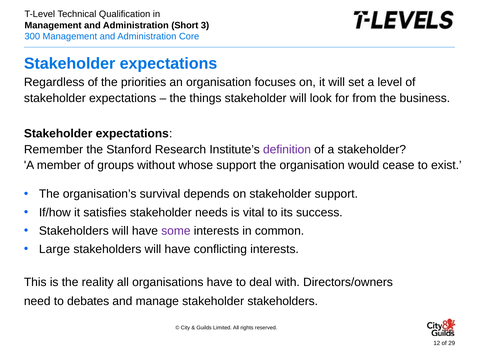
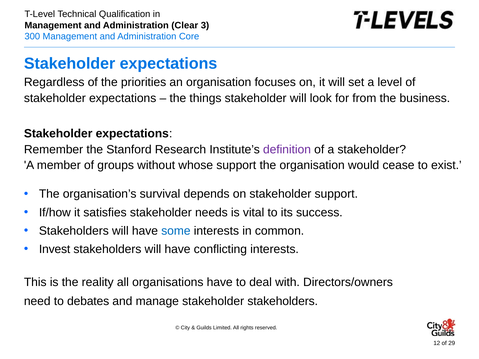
Short: Short -> Clear (185, 25)
some colour: purple -> blue (176, 231)
Large: Large -> Invest (55, 249)
